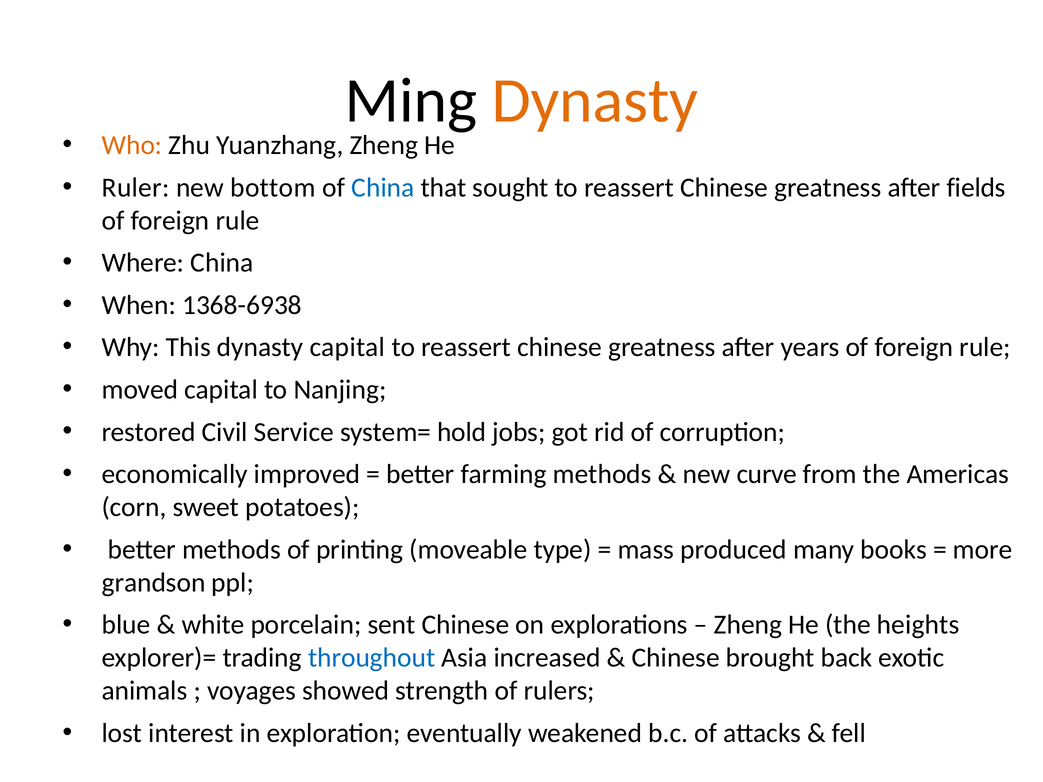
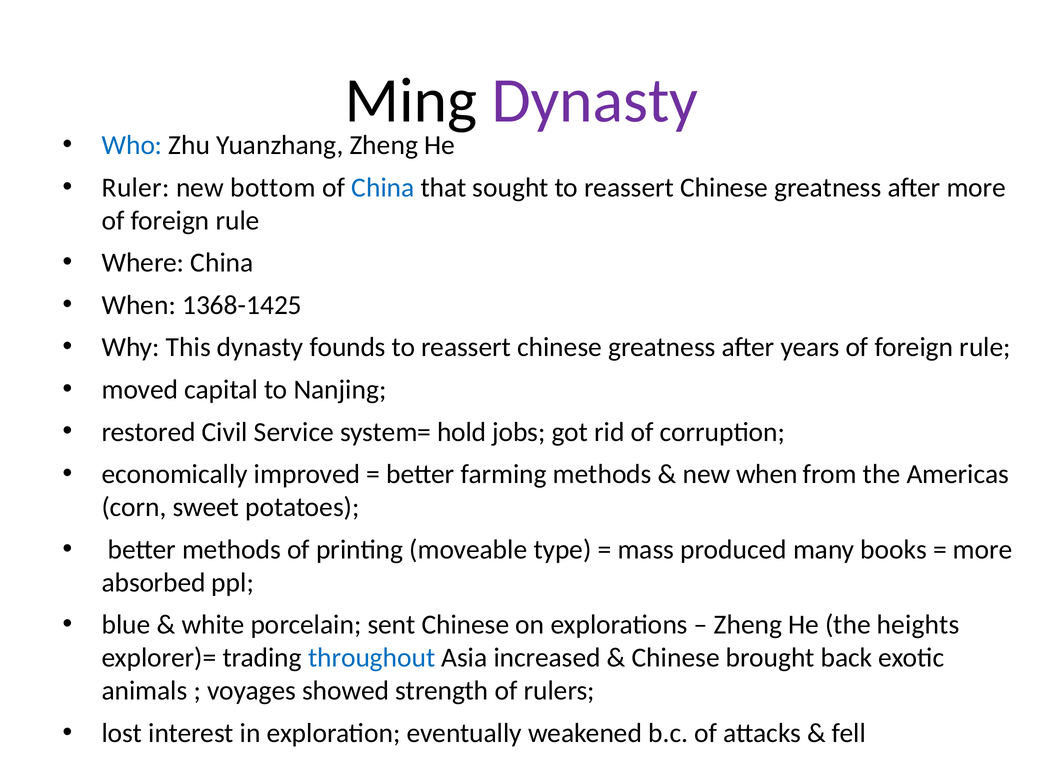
Dynasty colour: orange -> purple (595, 101)
Who colour: orange -> blue (132, 145)
after fields: fields -> more (976, 188)
1368-6938: 1368-6938 -> 1368-1425 (242, 305)
dynasty capital: capital -> founds (348, 348)
new curve: curve -> when (767, 474)
grandson: grandson -> absorbed (154, 583)
